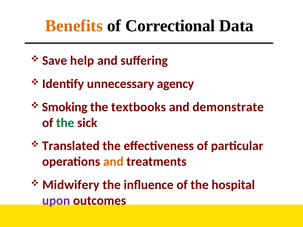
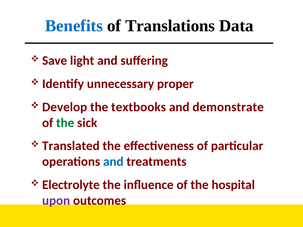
Benefits colour: orange -> blue (74, 26)
Correctional: Correctional -> Translations (170, 26)
help: help -> light (82, 61)
agency: agency -> proper (175, 84)
Smoking: Smoking -> Develop (65, 107)
and colour: orange -> blue (113, 162)
Midwifery: Midwifery -> Electrolyte (71, 185)
